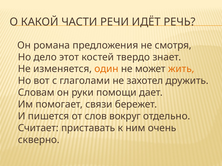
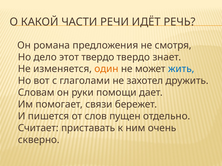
этот костей: костей -> твердо (98, 57)
жить colour: orange -> blue (181, 69)
вокруг: вокруг -> пущен (125, 116)
